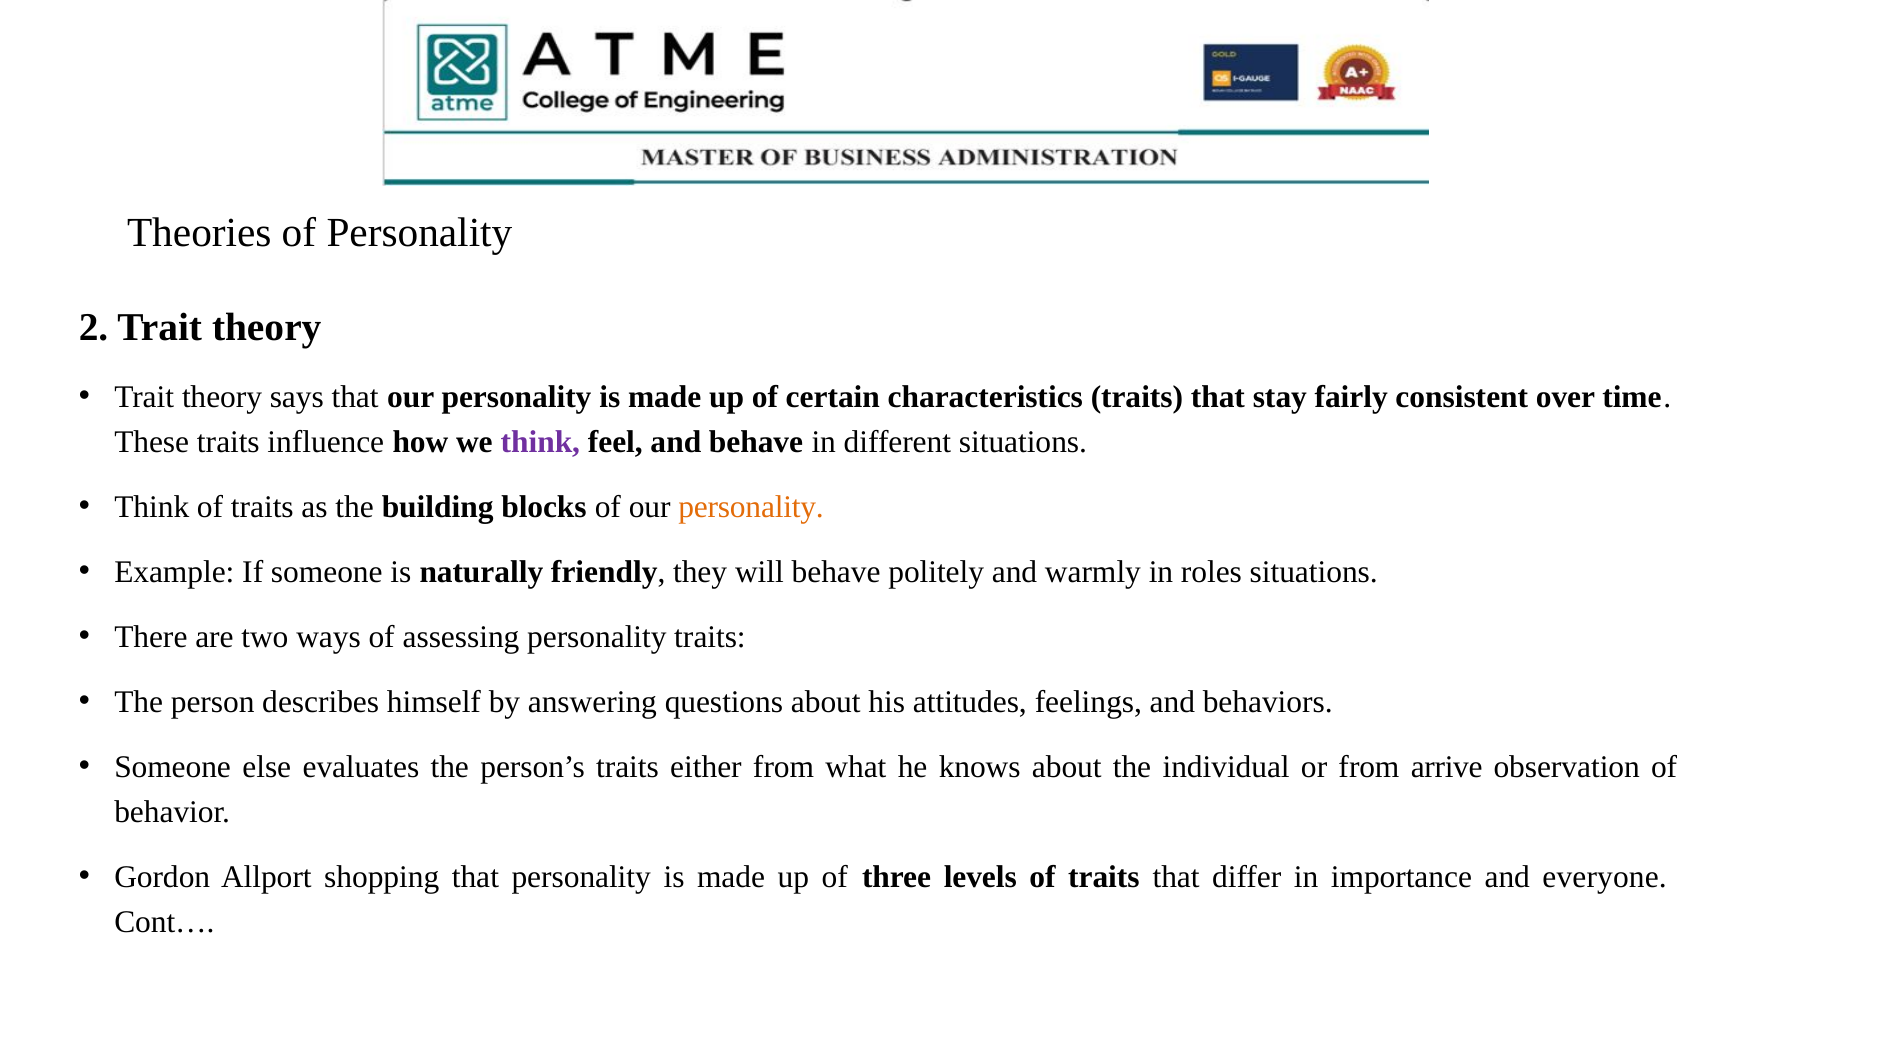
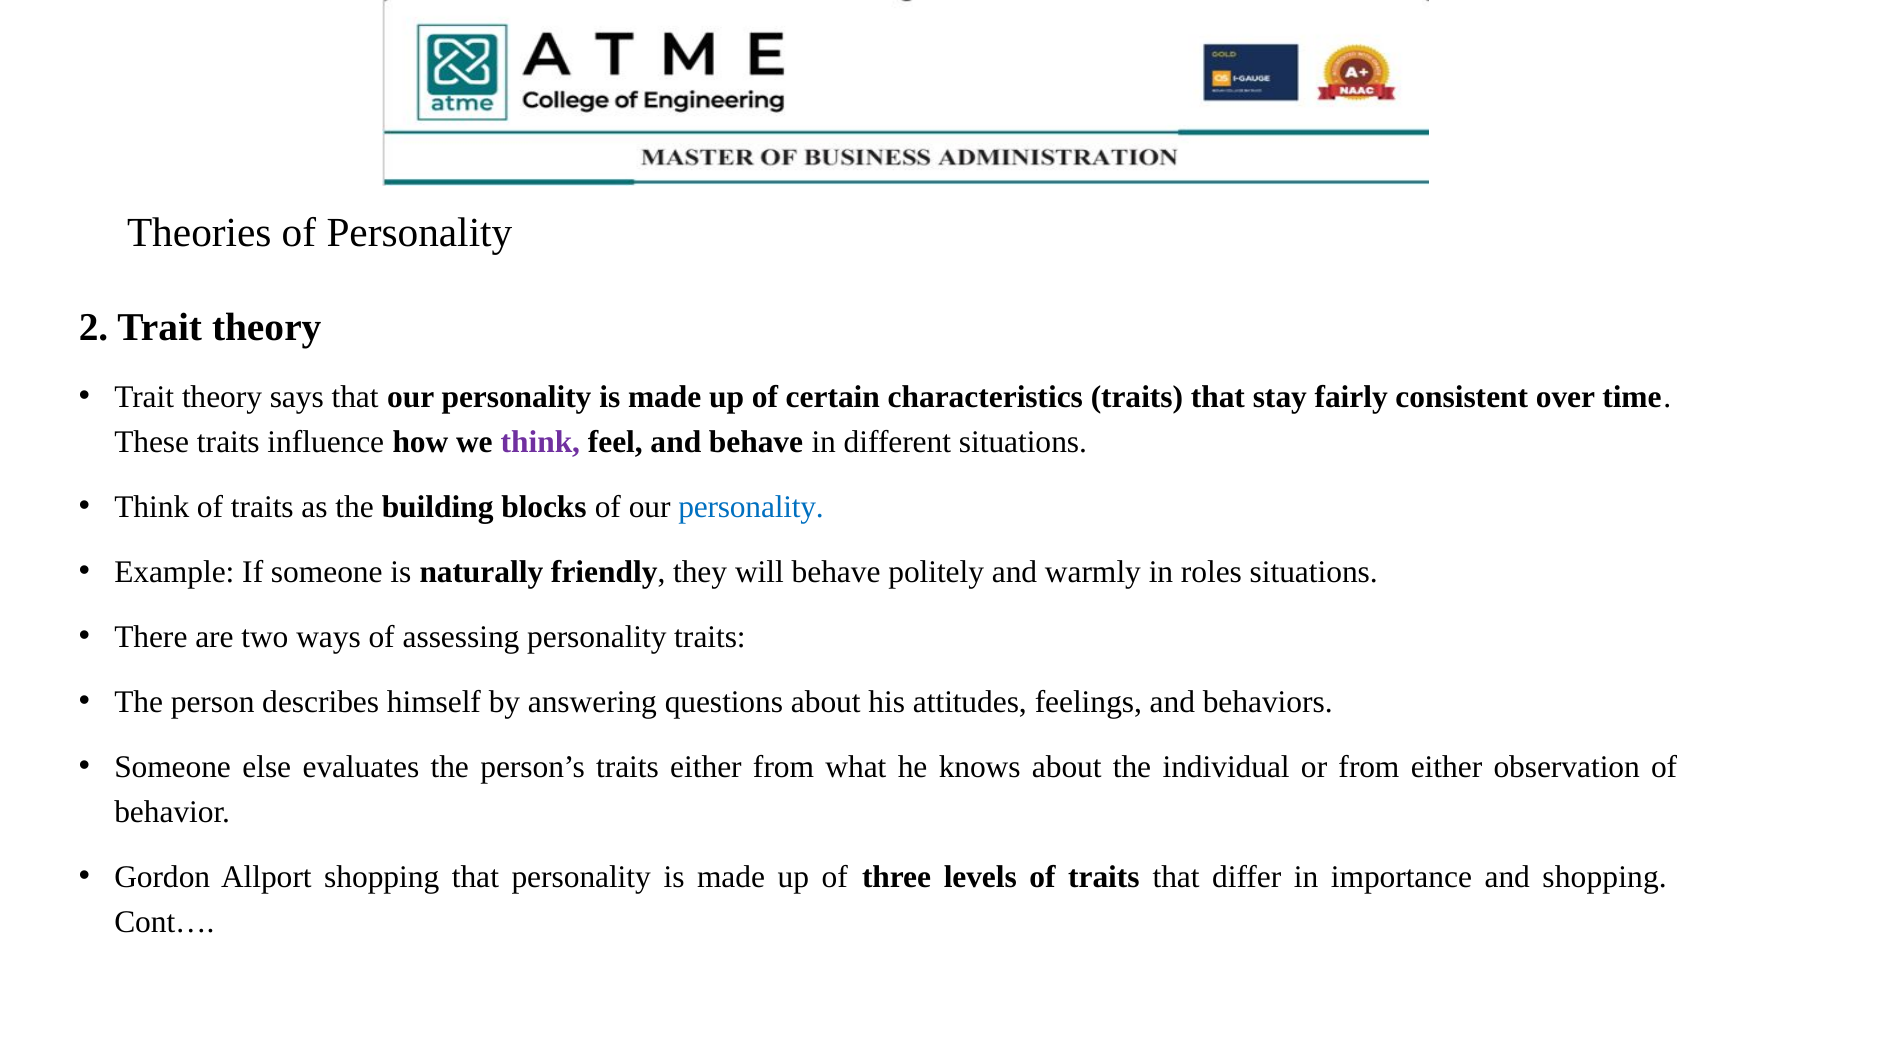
personality colour: orange -> blue (751, 507)
from arrive: arrive -> either (1447, 767)
and everyone: everyone -> shopping (1605, 877)
